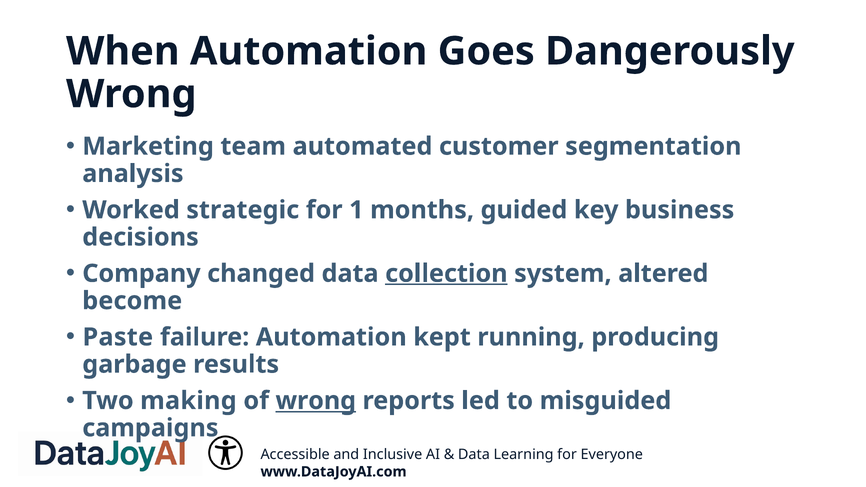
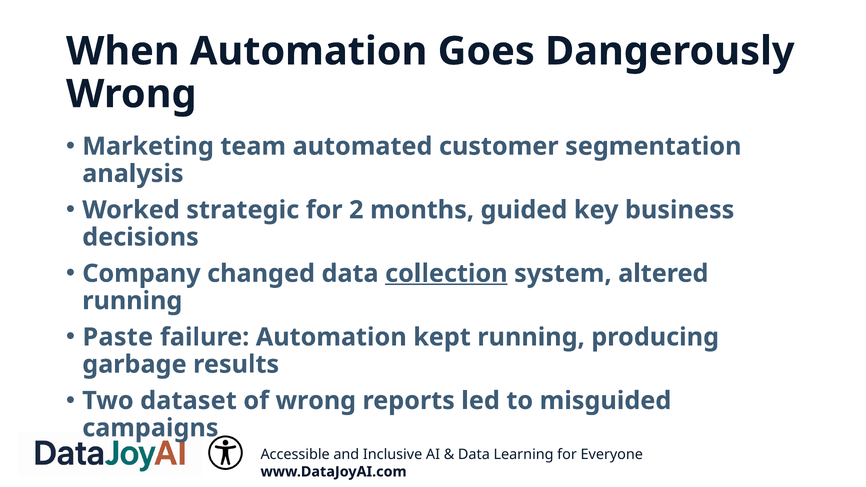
1: 1 -> 2 (356, 210)
become: become -> running (132, 301)
making: making -> dataset (188, 401)
wrong underline: present -> none (316, 401)
